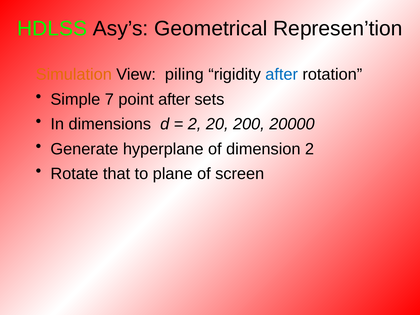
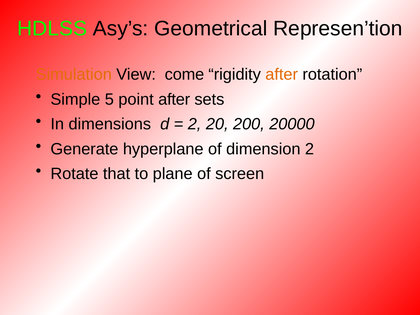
piling: piling -> come (184, 75)
after colour: blue -> orange (282, 75)
7: 7 -> 5 (109, 99)
